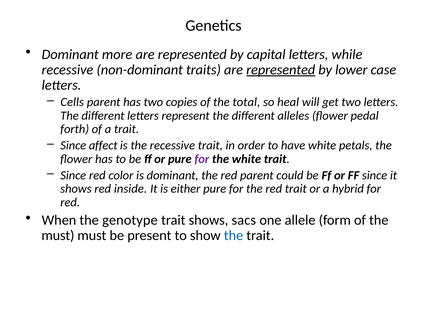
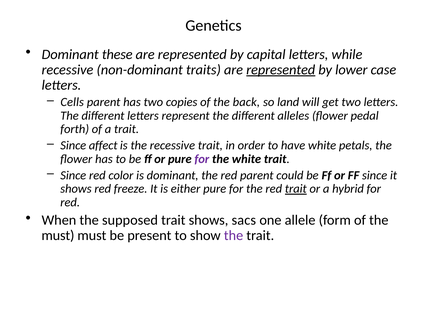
more: more -> these (117, 54)
total: total -> back (246, 102)
heal: heal -> land (288, 102)
inside: inside -> freeze (131, 189)
trait underline: none -> present (296, 189)
genotype: genotype -> supposed (130, 220)
the colour: blue -> purple (234, 236)
